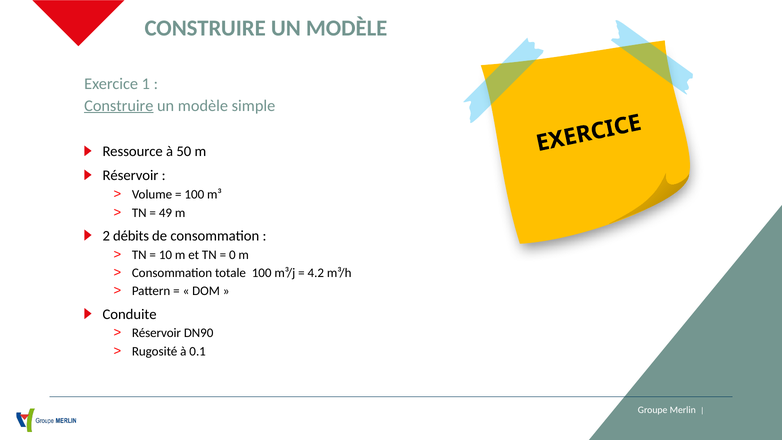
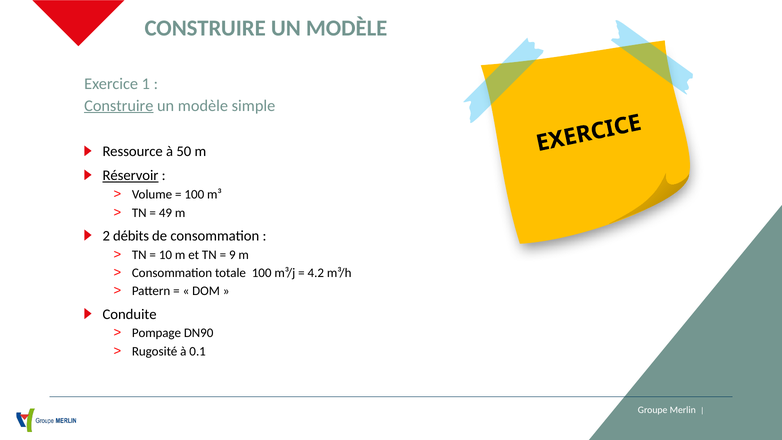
Réservoir underline: none -> present (131, 176)
0: 0 -> 9 (232, 255)
Réservoir: Réservoir -> Pompage (156, 333)
